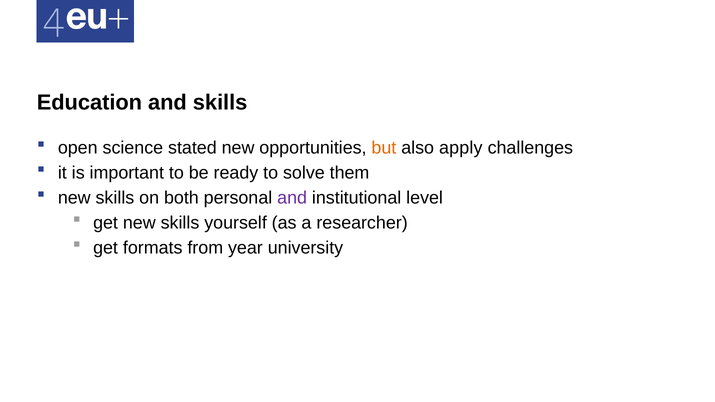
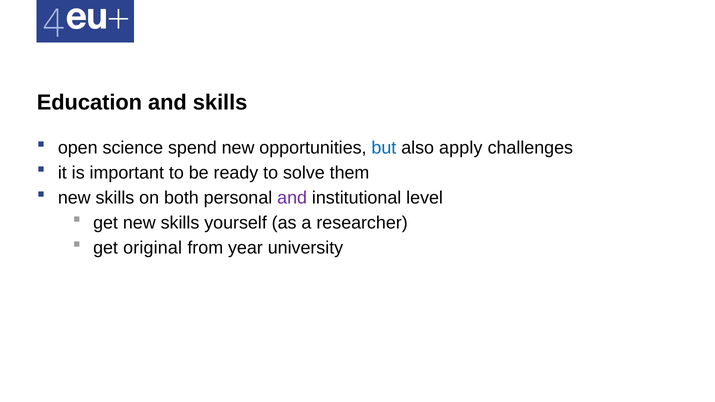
stated: stated -> spend (192, 148)
but colour: orange -> blue (384, 148)
formats: formats -> original (153, 248)
